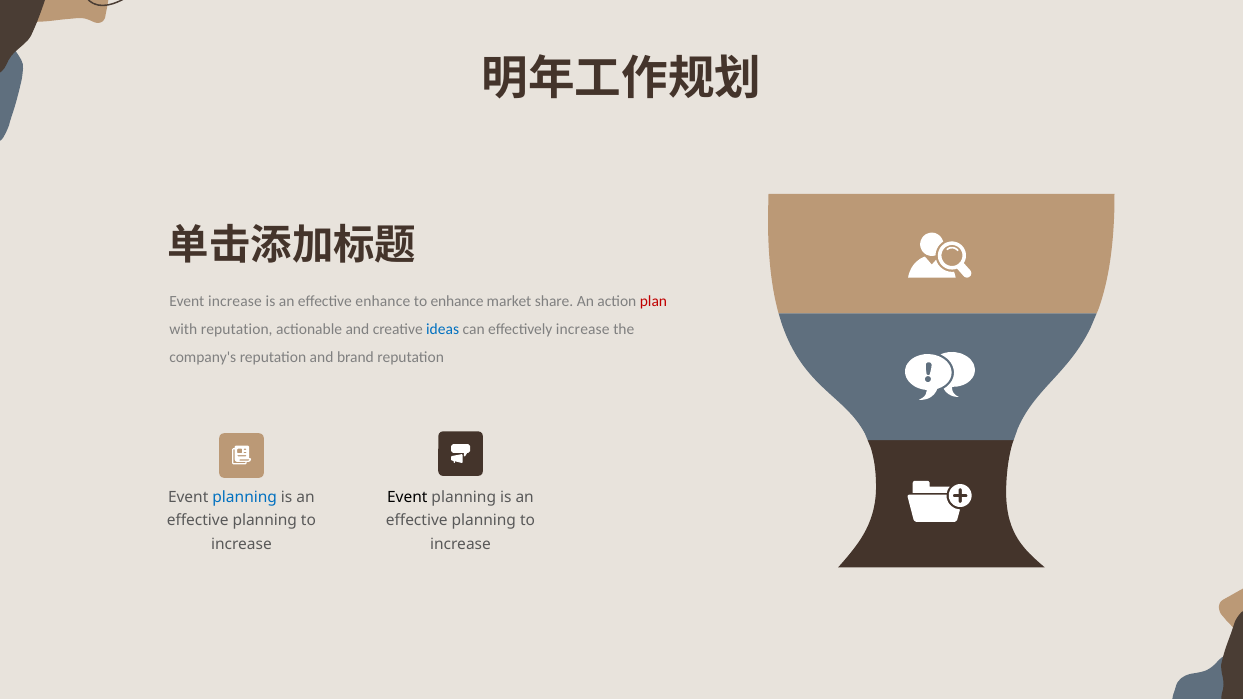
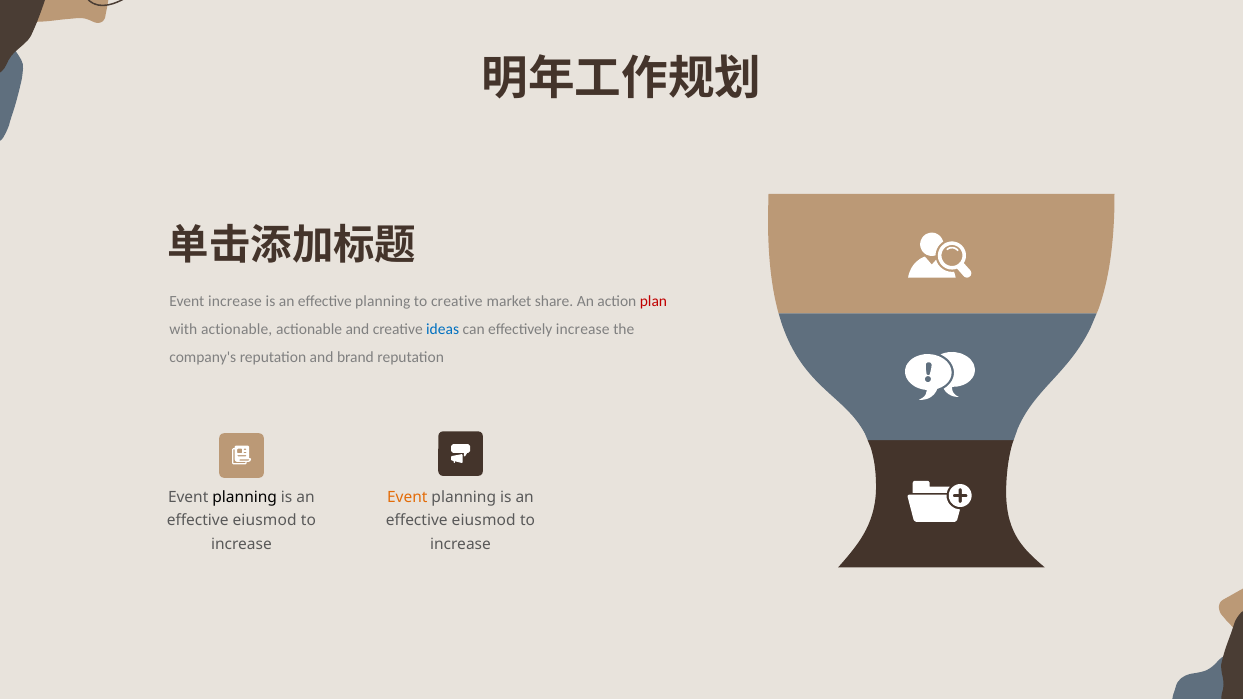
effective enhance: enhance -> planning (383, 302)
to enhance: enhance -> creative (457, 302)
with reputation: reputation -> actionable (237, 330)
planning colour: blue -> black (245, 498)
Event colour: black -> orange (407, 498)
planning: planning -> eiusmod (265, 521)
planning: planning -> eiusmod (484, 521)
